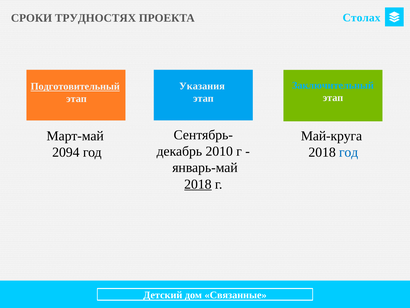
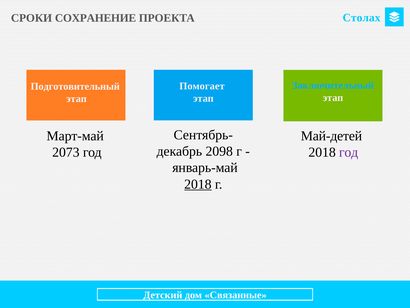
ТРУДНОСТЯХ: ТРУДНОСТЯХ -> СОХРАНЕНИЕ (96, 18)
Указания: Указания -> Помогает (202, 86)
Подготовительный underline: present -> none (75, 86)
Май-круга: Май-круга -> Май-детей (331, 136)
2010: 2010 -> 2098 (219, 151)
2094: 2094 -> 2073 (66, 152)
год colour: blue -> purple (349, 152)
